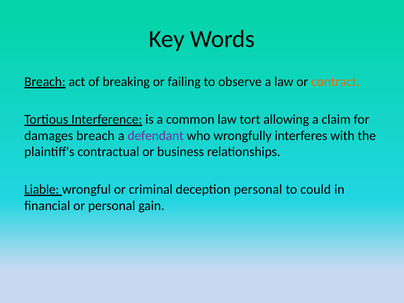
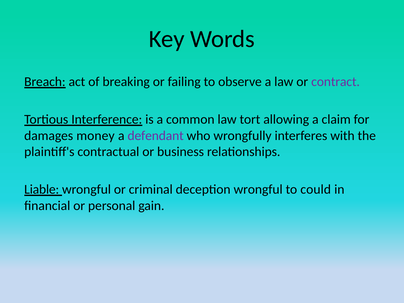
contract colour: orange -> purple (336, 82)
damages breach: breach -> money (95, 136)
deception personal: personal -> wrongful (258, 189)
